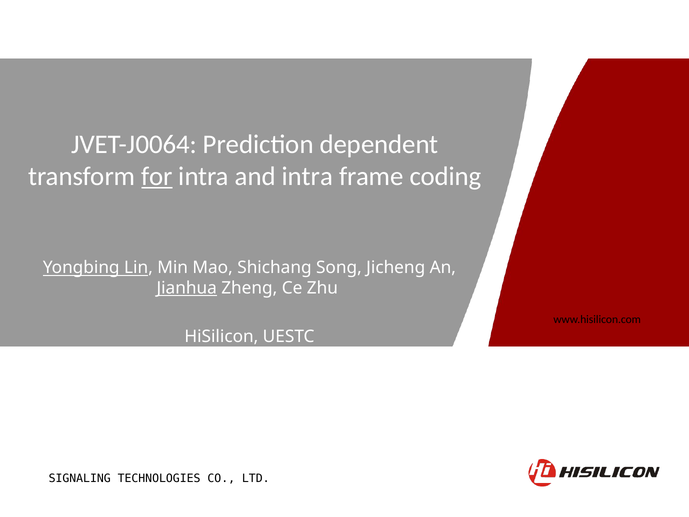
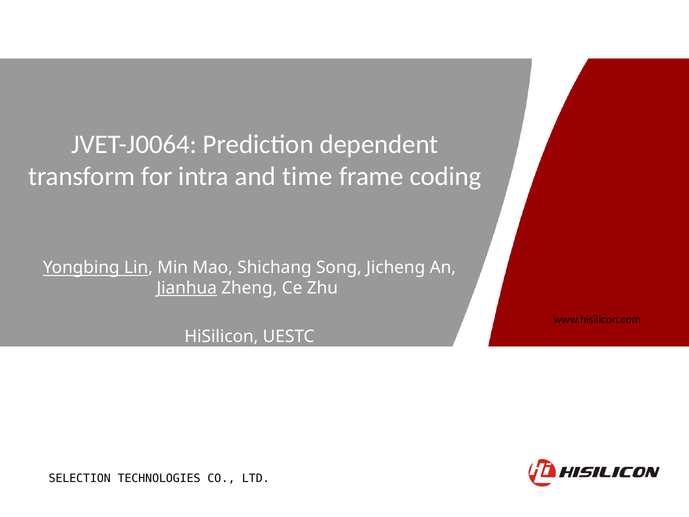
for underline: present -> none (157, 176)
and intra: intra -> time (307, 176)
SIGNALING: SIGNALING -> SELECTION (80, 478)
